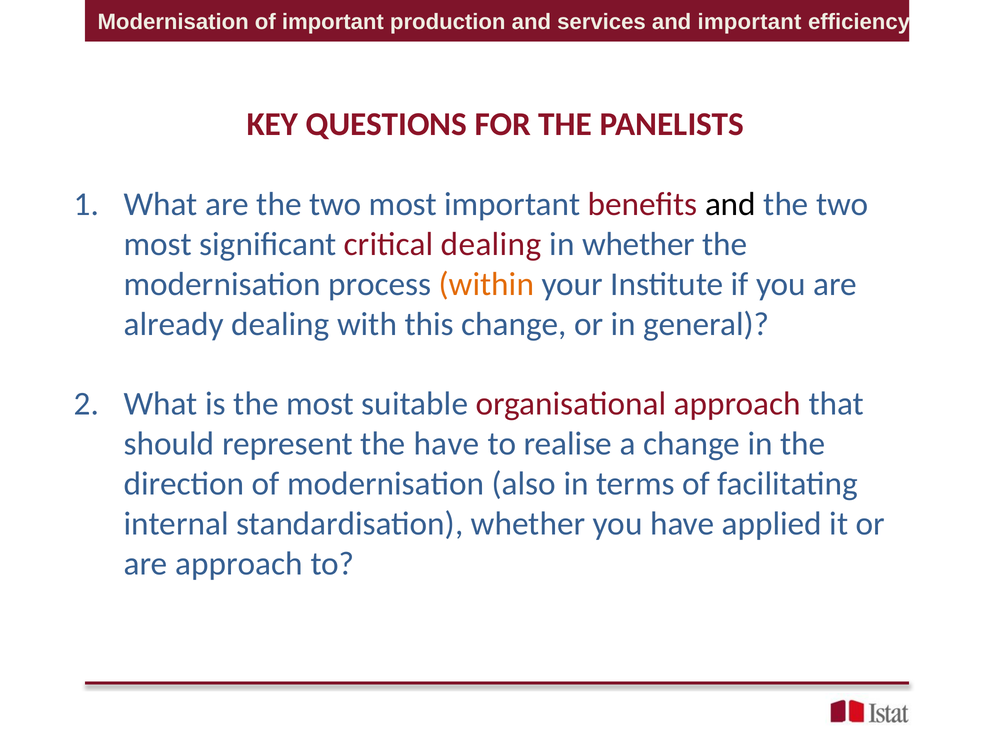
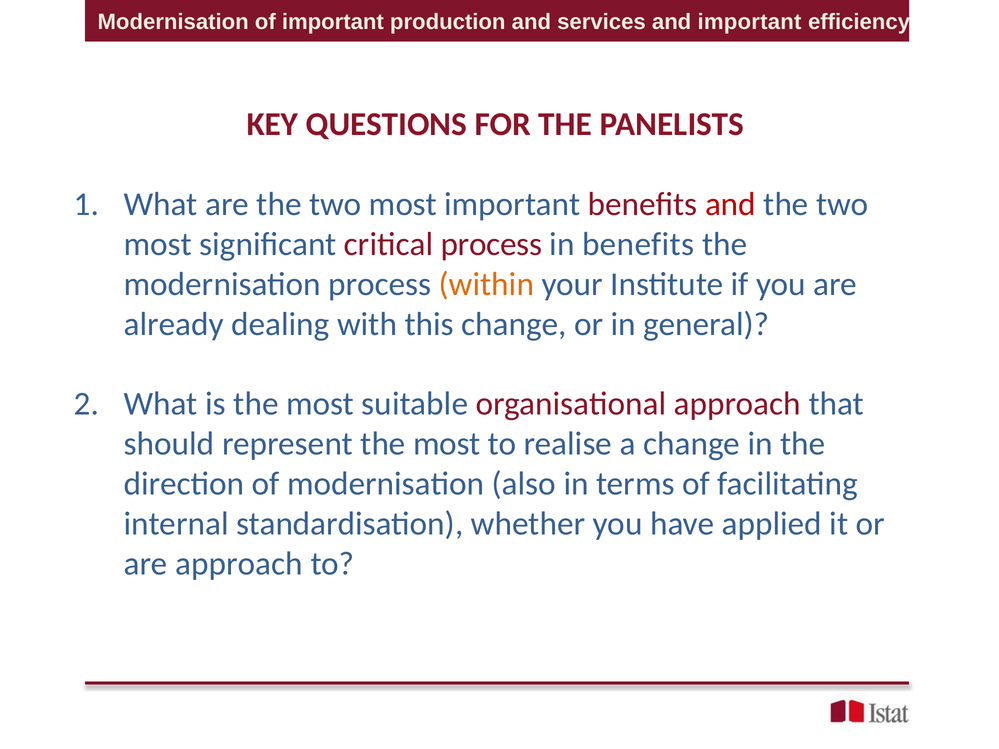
and colour: black -> red (730, 204)
critical dealing: dealing -> process (491, 244)
in whether: whether -> benefits (638, 244)
represent the have: have -> most (447, 444)
